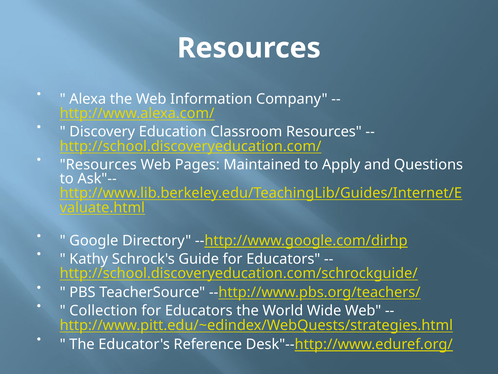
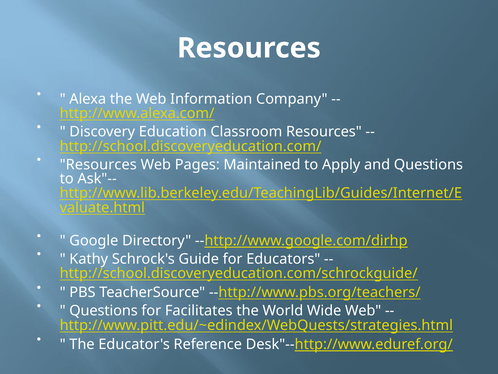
Collection: Collection -> Questions (104, 310)
Educators: Educators -> Facilitates (199, 310)
